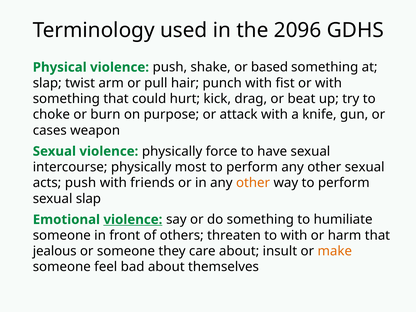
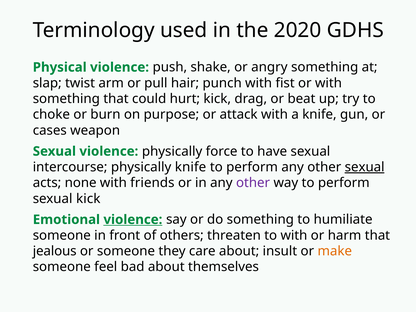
2096: 2096 -> 2020 (298, 30)
based: based -> angry (269, 67)
physically most: most -> knife (191, 167)
sexual underline: none -> present (365, 167)
acts push: push -> none (81, 183)
other colour: orange -> purple (253, 183)
sexual slap: slap -> kick (88, 199)
